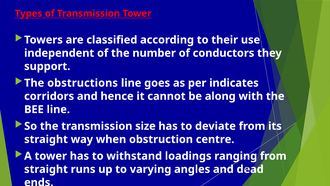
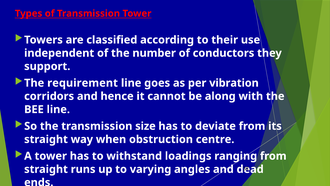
obstructions: obstructions -> requirement (83, 83)
indicates: indicates -> vibration (234, 83)
